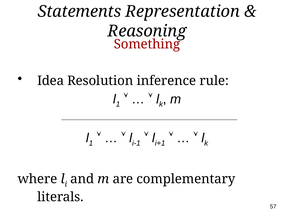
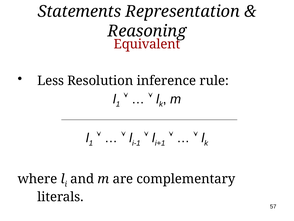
Something: Something -> Equivalent (147, 44)
Idea: Idea -> Less (51, 81)
